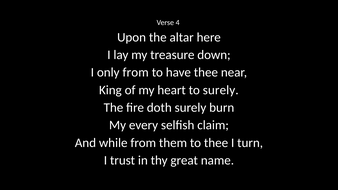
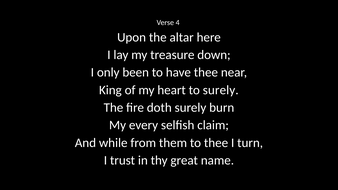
only from: from -> been (136, 72)
